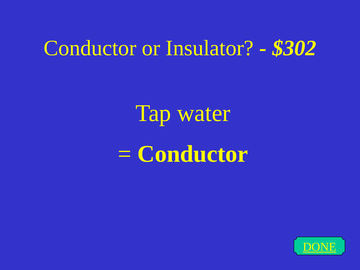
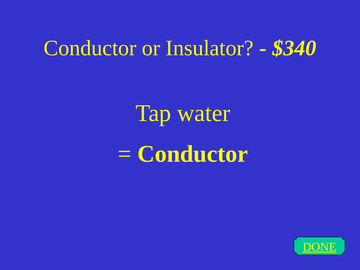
$302: $302 -> $340 (294, 48)
